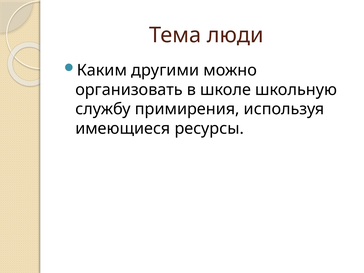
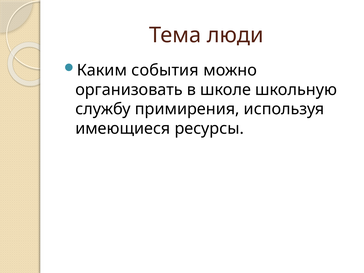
другими: другими -> события (165, 70)
